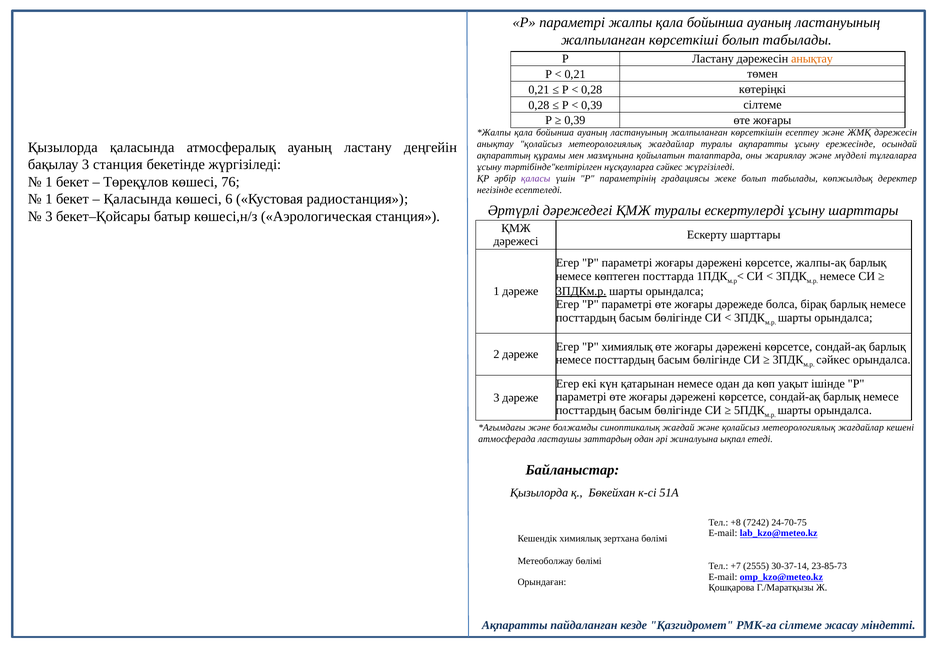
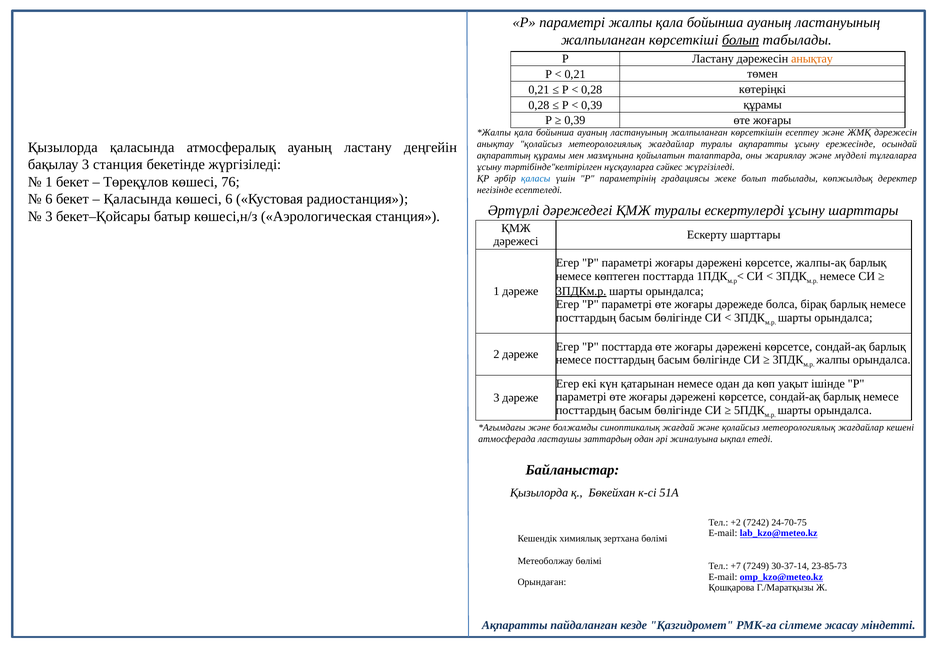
болып underline: none -> present (741, 40)
0,39 сілтеме: сілтеме -> құрамы (763, 105)
қаласы colour: purple -> blue (536, 179)
1: 1 -> 6 (49, 199)
Р химиялық: химиялық -> посттарда (627, 347)
сәйкес: сәйкес -> жалпы (833, 360)
+8: +8 -> +2 (736, 523)
2555: 2555 -> 7249 (756, 567)
